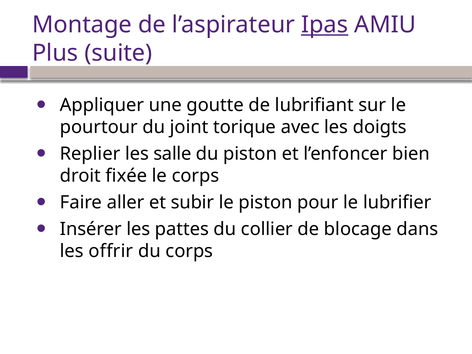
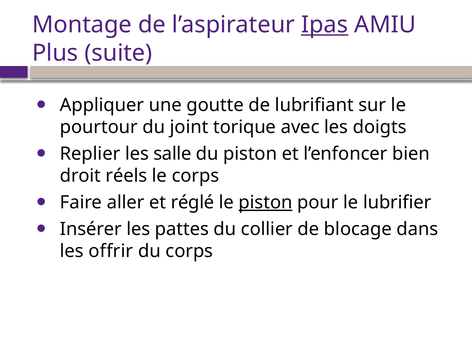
fixée: fixée -> réels (126, 176)
subir: subir -> réglé (193, 202)
piston underline: none -> present (266, 202)
